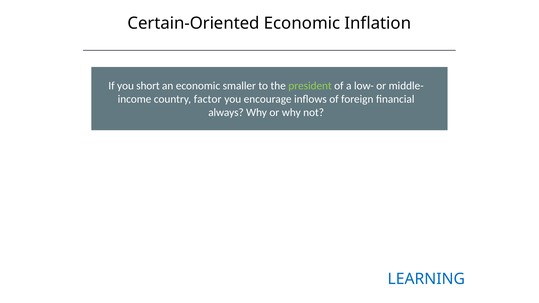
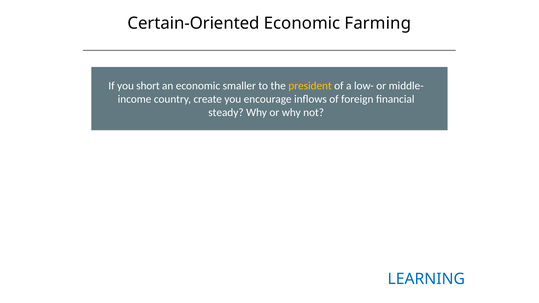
Inflation: Inflation -> Farming (378, 23)
president colour: light green -> yellow (310, 86)
factor: factor -> create (208, 99)
always: always -> steady (226, 113)
